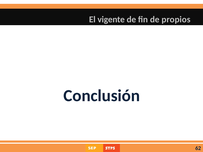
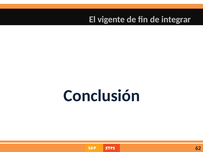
propios: propios -> integrar (176, 19)
